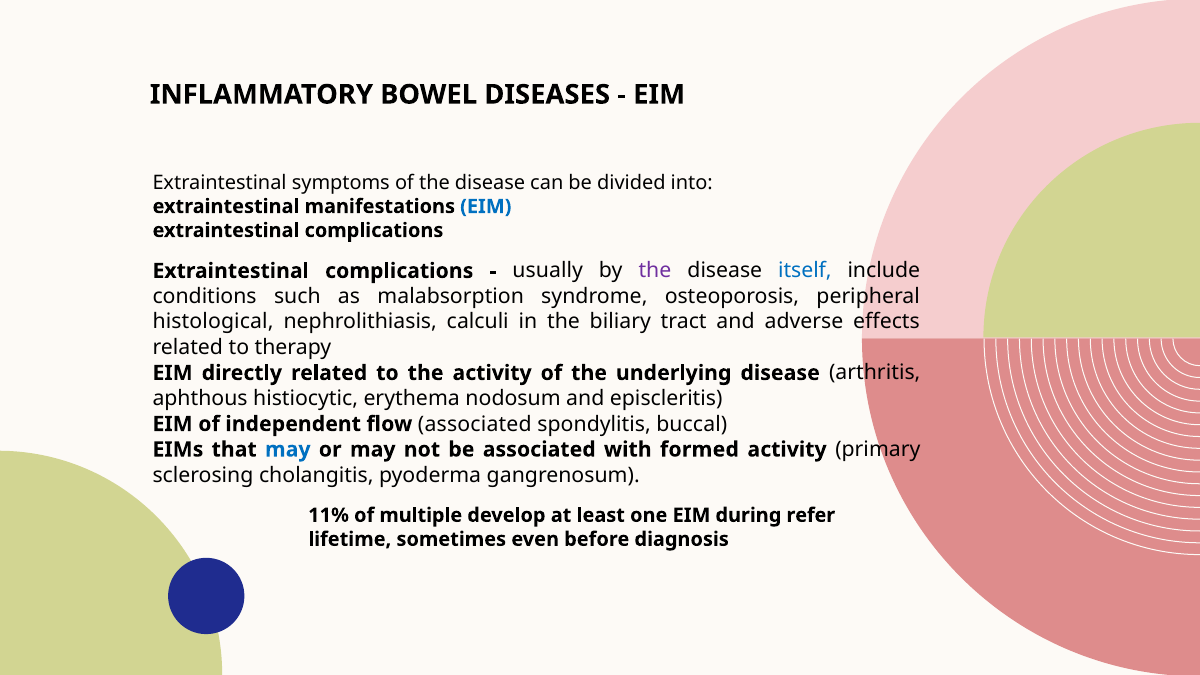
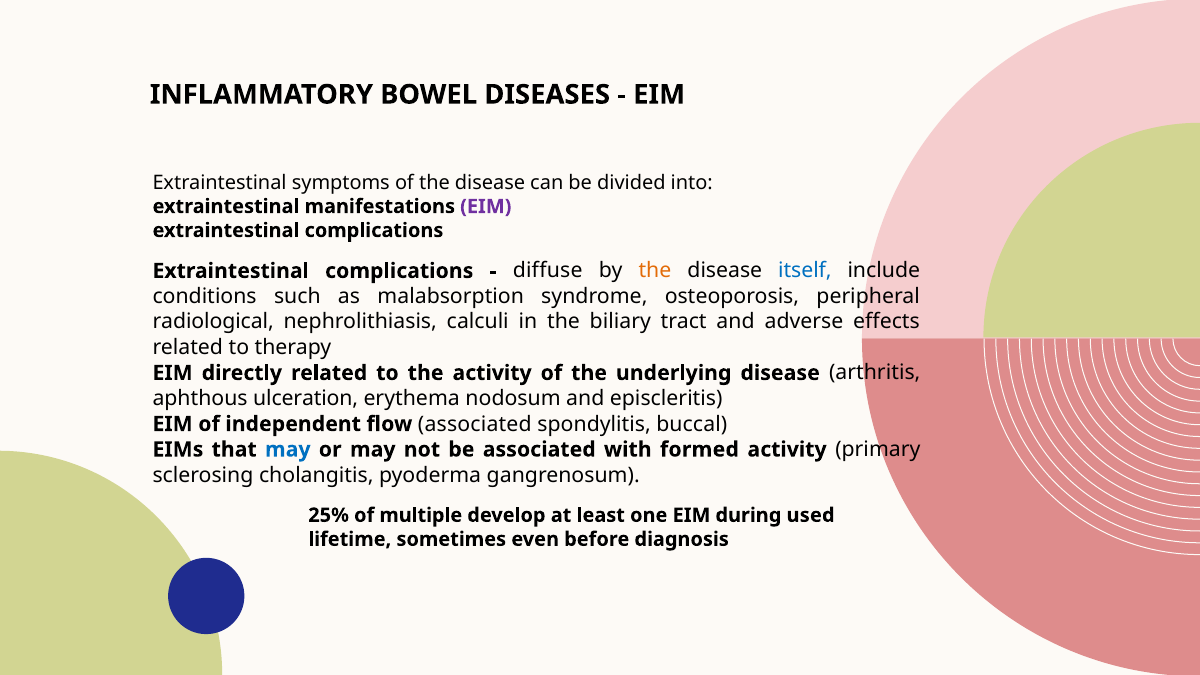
EIM colour: blue -> purple (486, 206)
usually: usually -> diffuse (548, 271)
the colour: purple -> orange (655, 271)
histological: histological -> radiological (213, 322)
histiocytic: histiocytic -> ulceration (306, 398)
11%: 11% -> 25% (329, 515)
refer: refer -> used (811, 515)
